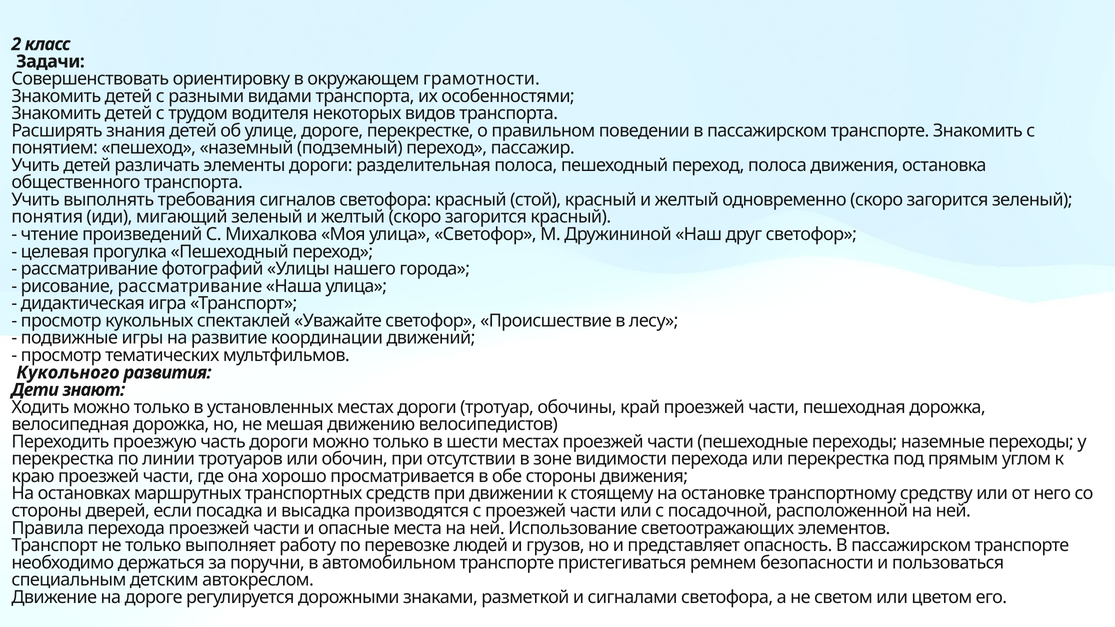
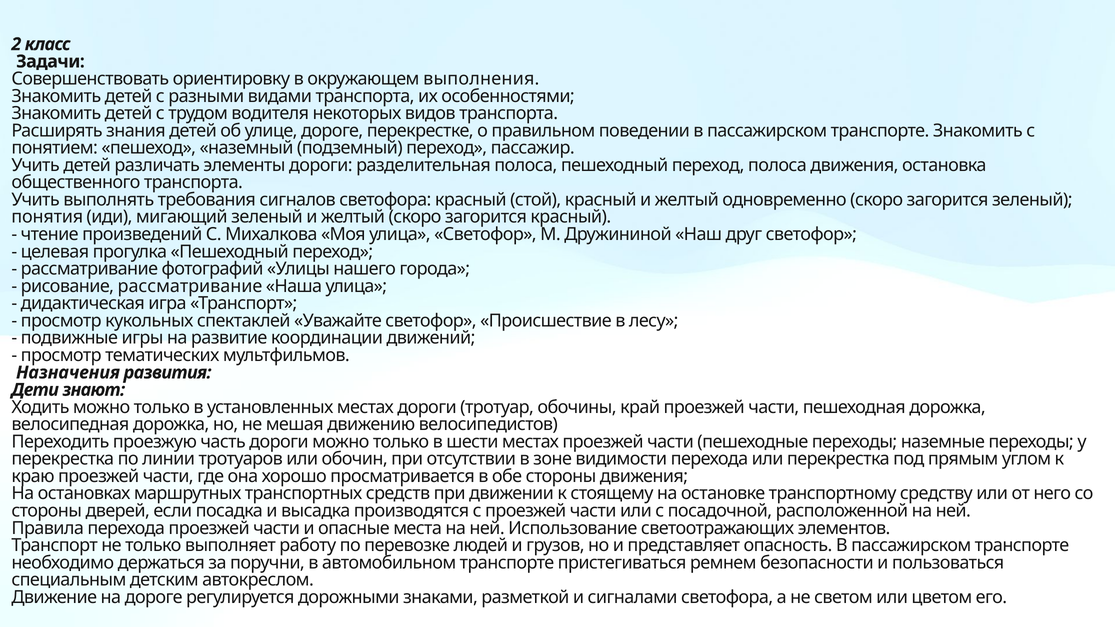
грамотности: грамотности -> выполнения (481, 79)
Кукольного: Кукольного -> Назначения (68, 373)
